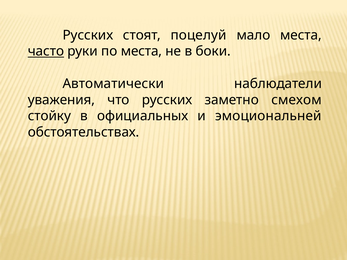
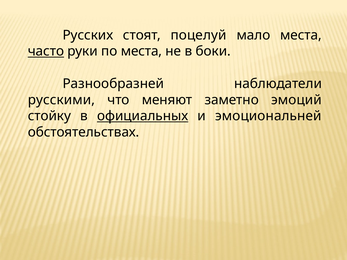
Автоматически: Автоматически -> Разнообразней (113, 84)
уважения: уважения -> русскими (61, 100)
что русских: русских -> меняют (167, 100)
смехом: смехом -> эмоций (296, 100)
официальных underline: none -> present (143, 116)
